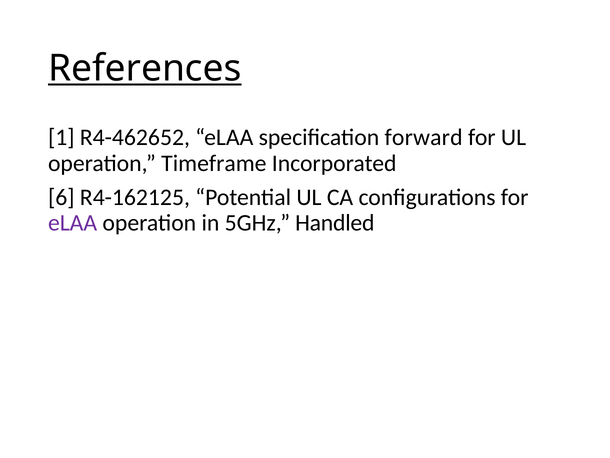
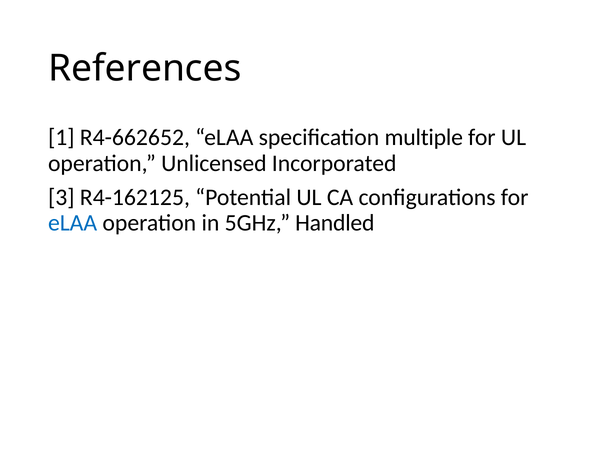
References underline: present -> none (145, 68)
R4-462652: R4-462652 -> R4-662652 (135, 137)
forward: forward -> multiple (424, 137)
Timeframe: Timeframe -> Unlicensed (214, 163)
6: 6 -> 3 (61, 197)
eLAA colour: purple -> blue (73, 223)
